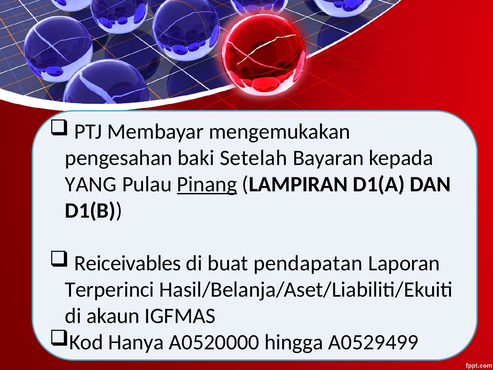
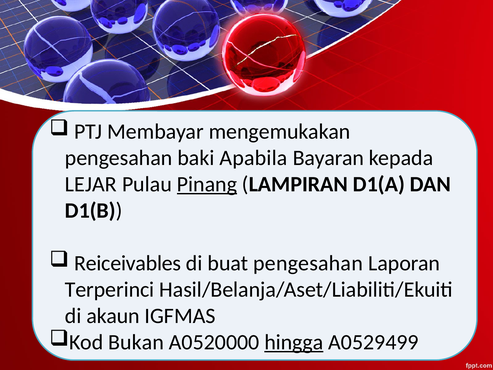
Setelah: Setelah -> Apabila (253, 158)
YANG: YANG -> LEJAR (91, 184)
buat pendapatan: pendapatan -> pengesahan (308, 263)
Hanya: Hanya -> Bukan (136, 342)
hingga underline: none -> present (294, 342)
